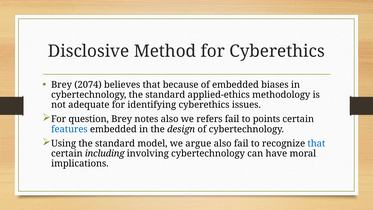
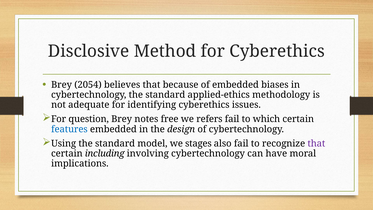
2074: 2074 -> 2054 (88, 85)
notes also: also -> free (170, 119)
points: points -> which (266, 119)
argue: argue -> stages (198, 143)
that colour: blue -> purple (316, 143)
